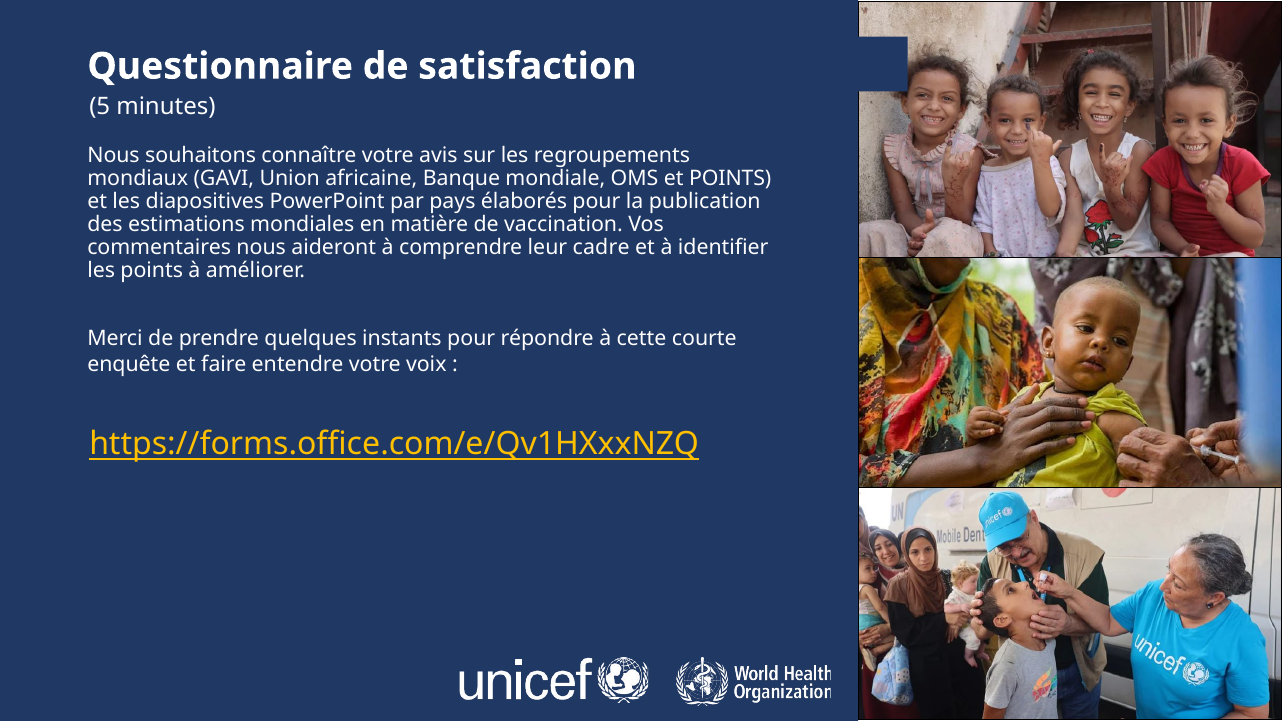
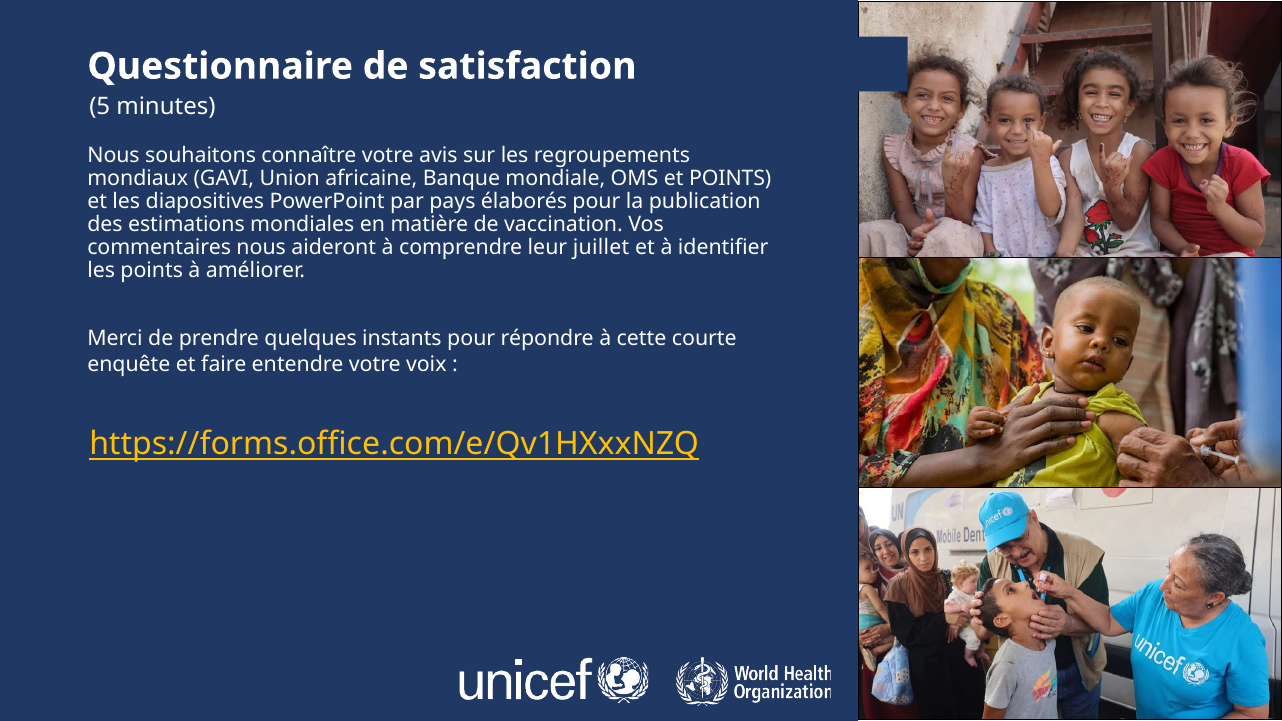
cadre: cadre -> juillet (601, 248)
